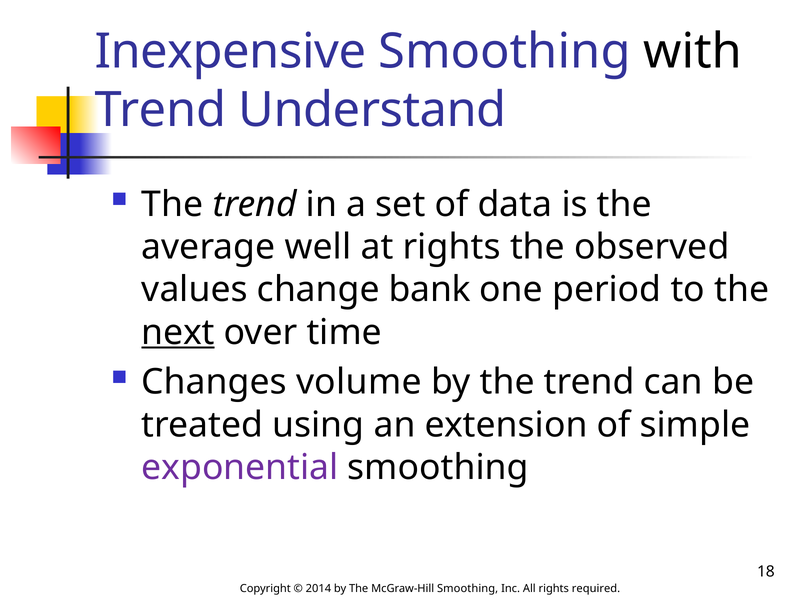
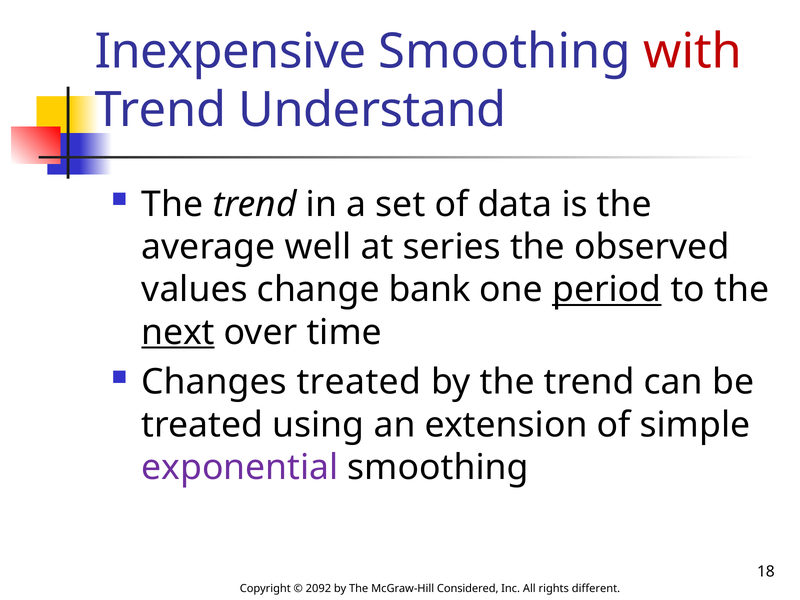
with colour: black -> red (693, 51)
at rights: rights -> series (452, 247)
period underline: none -> present (607, 290)
Changes volume: volume -> treated (359, 382)
2014: 2014 -> 2092 (318, 588)
McGraw-Hill Smoothing: Smoothing -> Considered (468, 588)
required: required -> different (596, 588)
